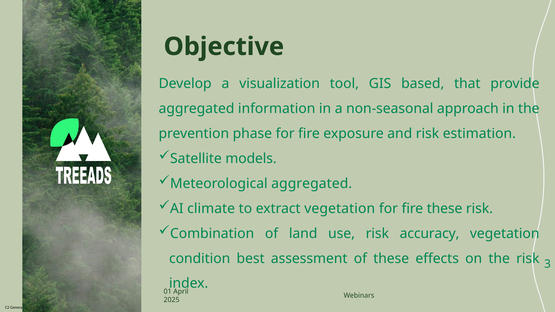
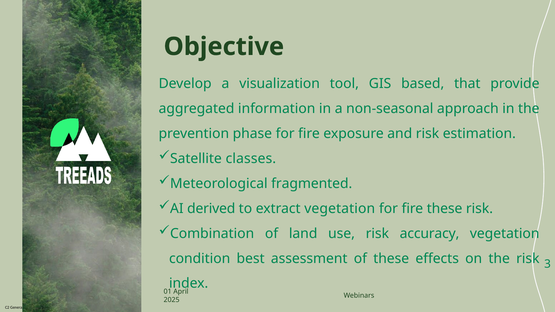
models: models -> classes (251, 159)
Meteorological aggregated: aggregated -> fragmented (312, 184)
climate: climate -> derived (211, 209)
